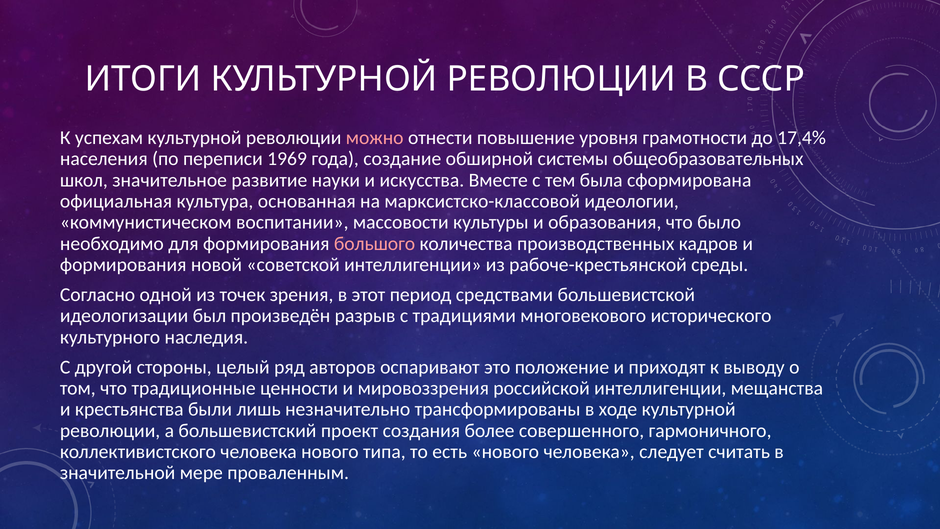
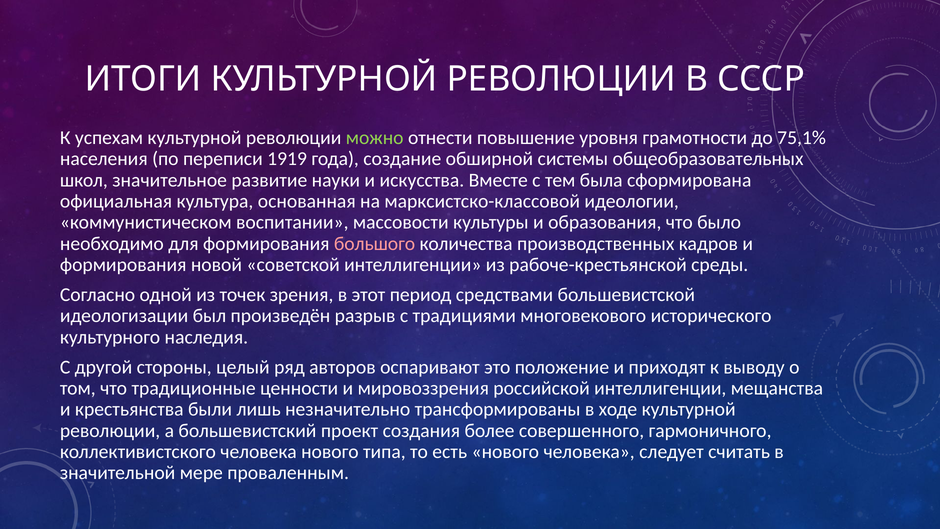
можно colour: pink -> light green (375, 138)
17,4%: 17,4% -> 75,1% (802, 138)
1969: 1969 -> 1919 (287, 159)
